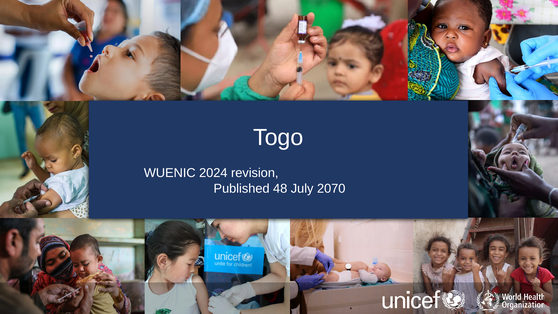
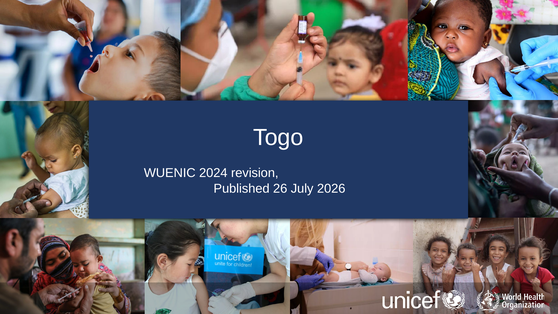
48: 48 -> 26 (280, 188)
2070: 2070 -> 2026 (331, 188)
